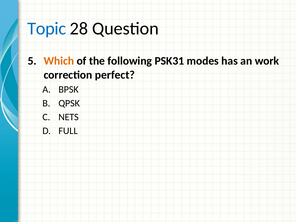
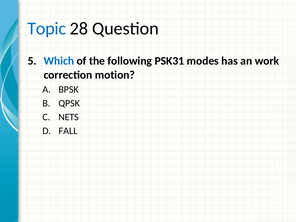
Which colour: orange -> blue (59, 61)
perfect: perfect -> motion (115, 75)
FULL: FULL -> FALL (68, 131)
